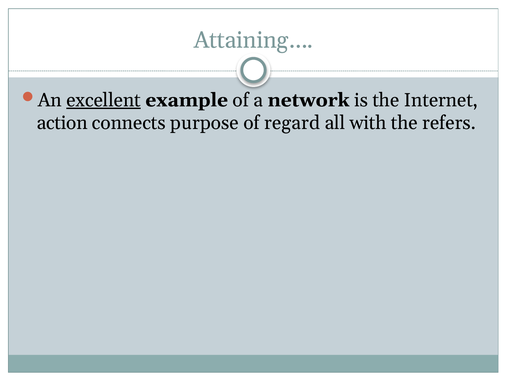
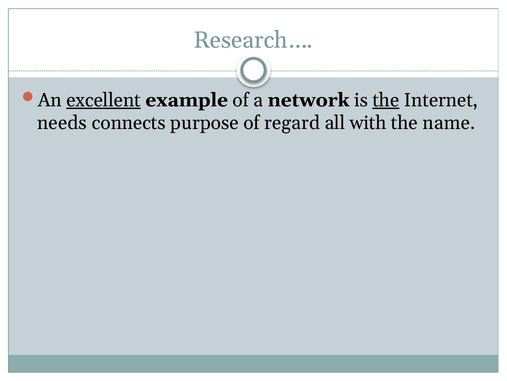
Attaining…: Attaining… -> Research… (253, 40)
the underline: none -> present (386, 100)
action: action -> needs (62, 123)
refers: refers -> name (449, 123)
